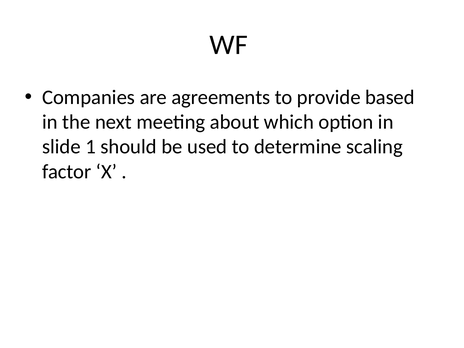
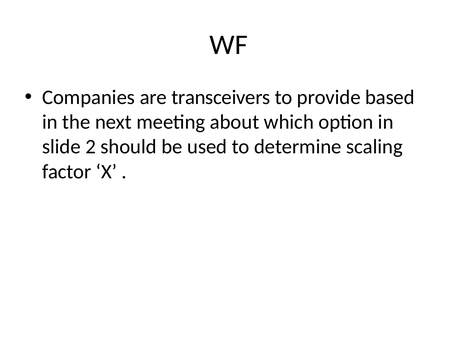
agreements: agreements -> transceivers (221, 97)
1: 1 -> 2 (91, 147)
